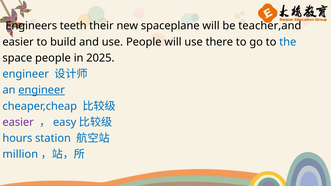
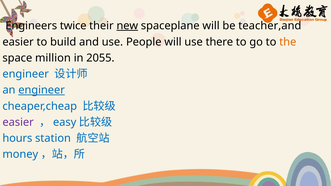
teeth: teeth -> twice (73, 26)
new underline: none -> present (127, 26)
the colour: blue -> orange (288, 42)
space people: people -> million (53, 58)
2025: 2025 -> 2055 (100, 58)
million: million -> money (20, 154)
